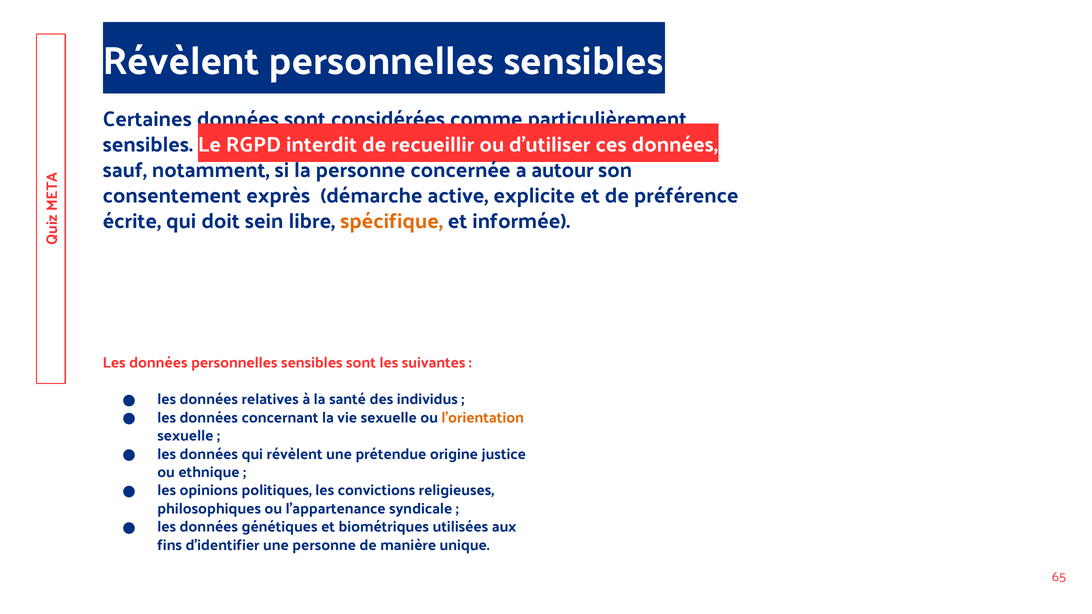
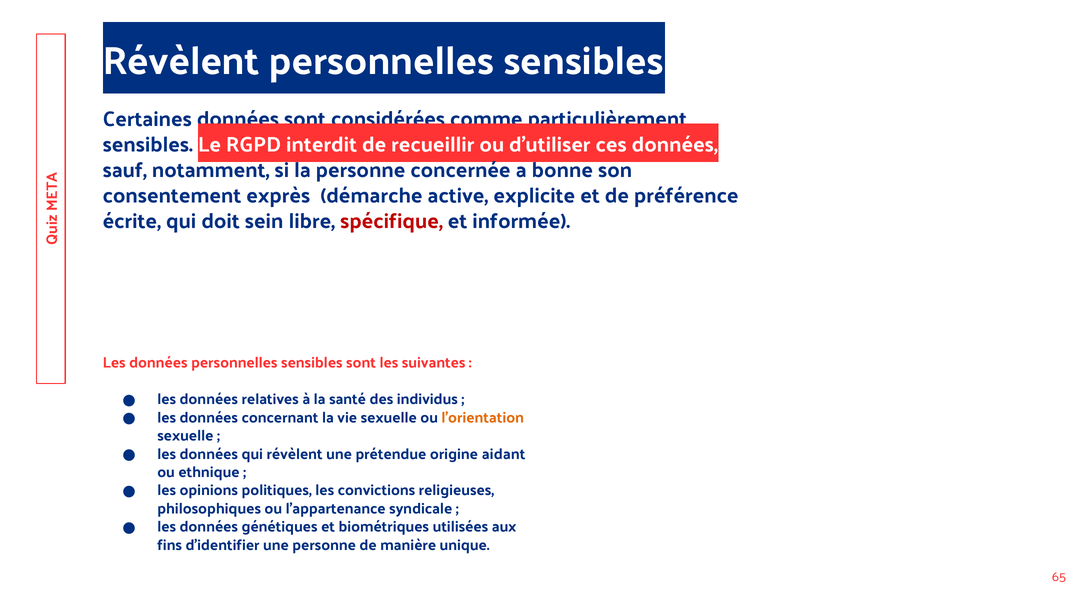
autour: autour -> bonne (562, 170)
spécifique colour: orange -> red (392, 221)
justice: justice -> aidant (504, 454)
